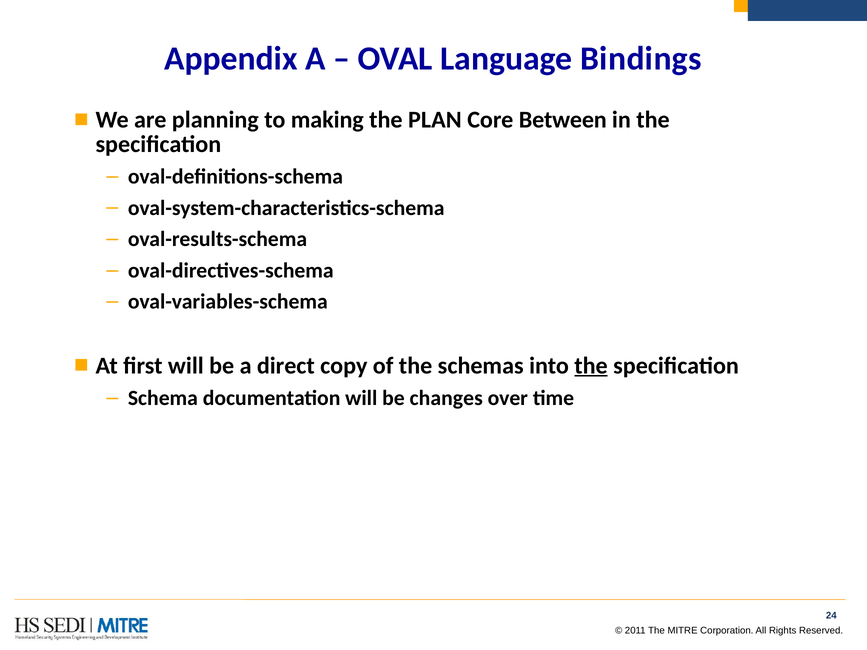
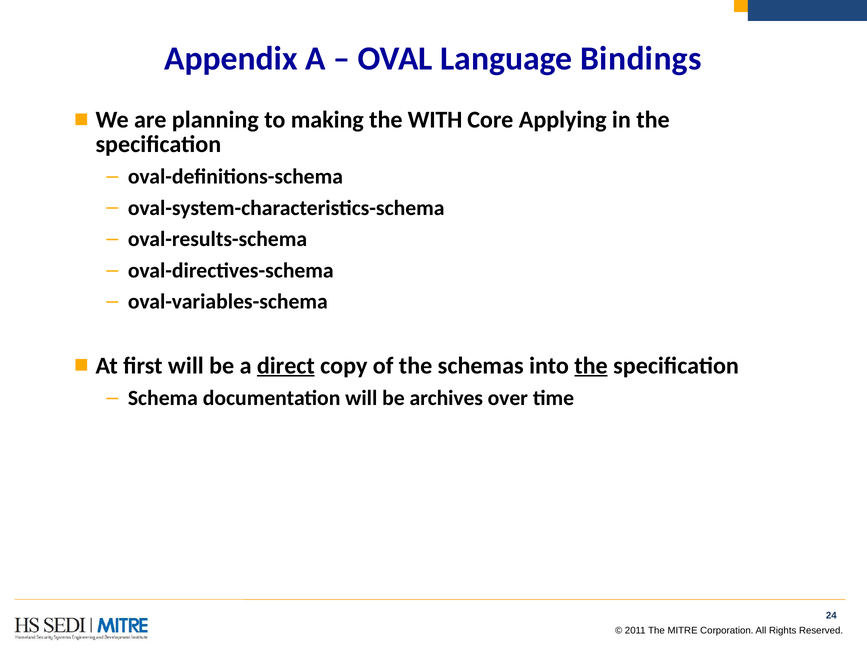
PLAN: PLAN -> WITH (435, 120)
Between: Between -> Applying (563, 120)
direct underline: none -> present (286, 366)
changes: changes -> archives (446, 398)
